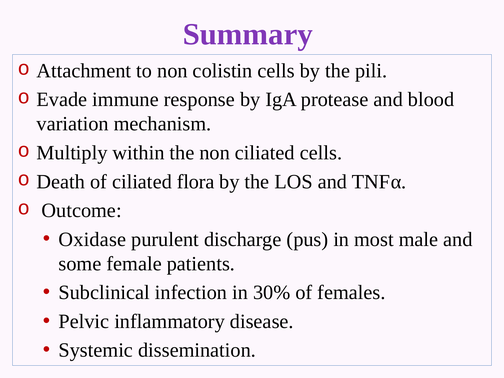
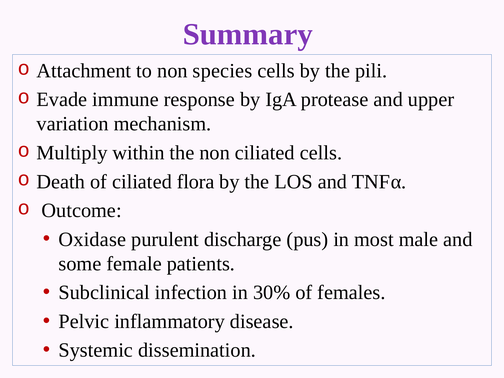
colistin: colistin -> species (222, 71)
blood: blood -> upper (431, 100)
